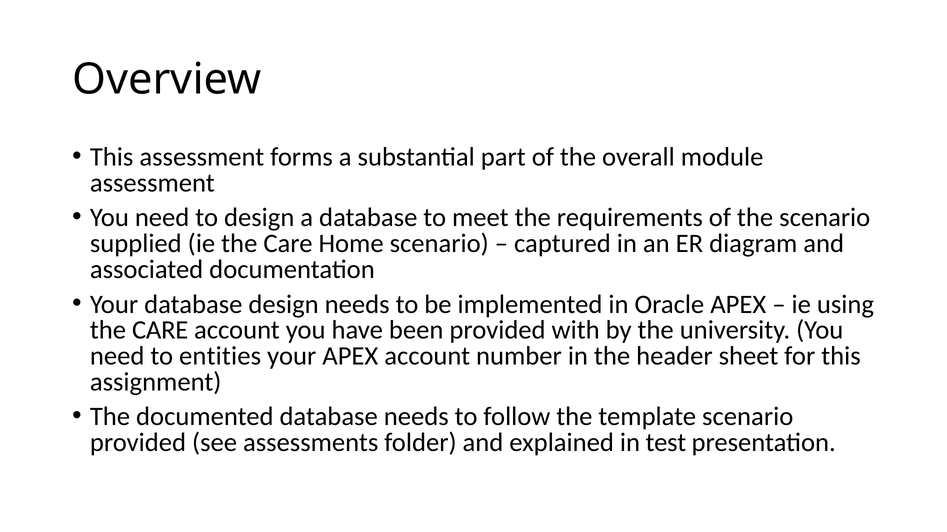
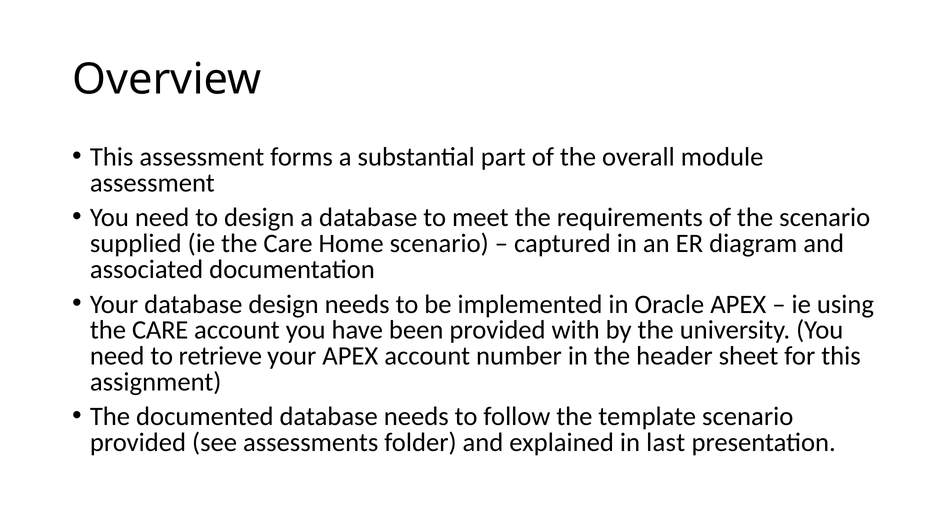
entities: entities -> retrieve (220, 356)
test: test -> last (666, 443)
